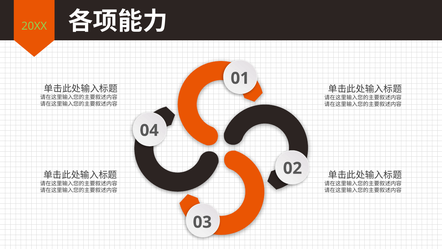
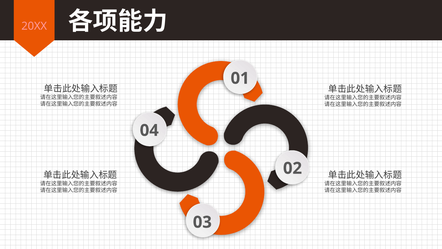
20XX colour: light green -> pink (34, 26)
